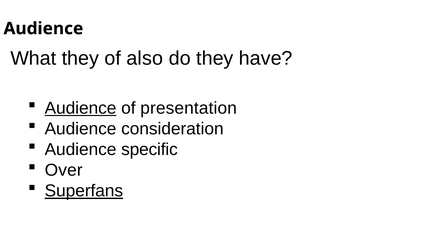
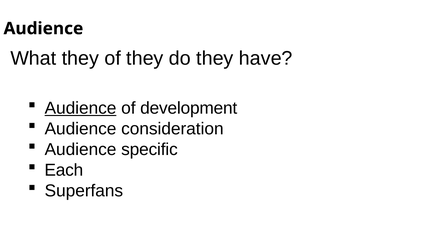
of also: also -> they (145, 58)
presentation: presentation -> development (189, 108)
Over: Over -> Each (64, 170)
Superfans underline: present -> none (84, 191)
